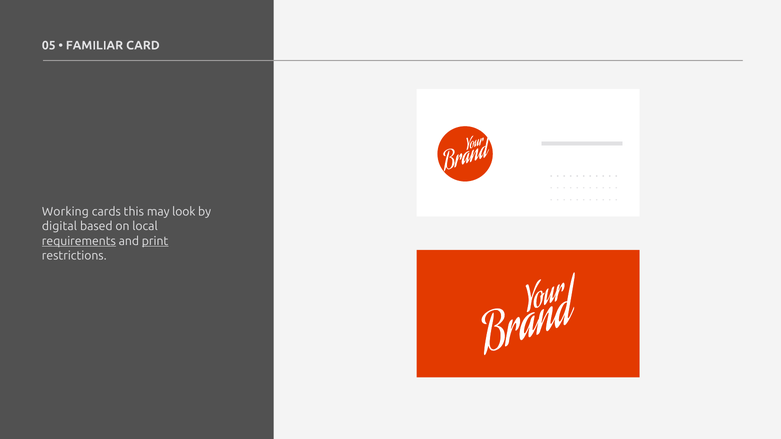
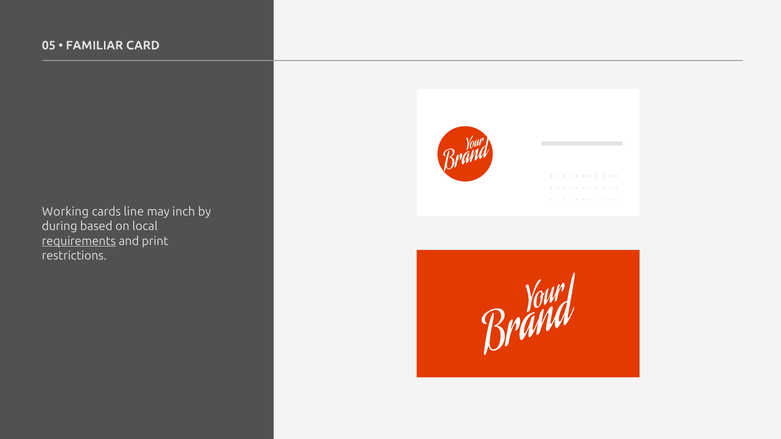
this: this -> line (134, 212)
look: look -> inch (184, 212)
digital: digital -> during (60, 227)
print underline: present -> none (155, 241)
